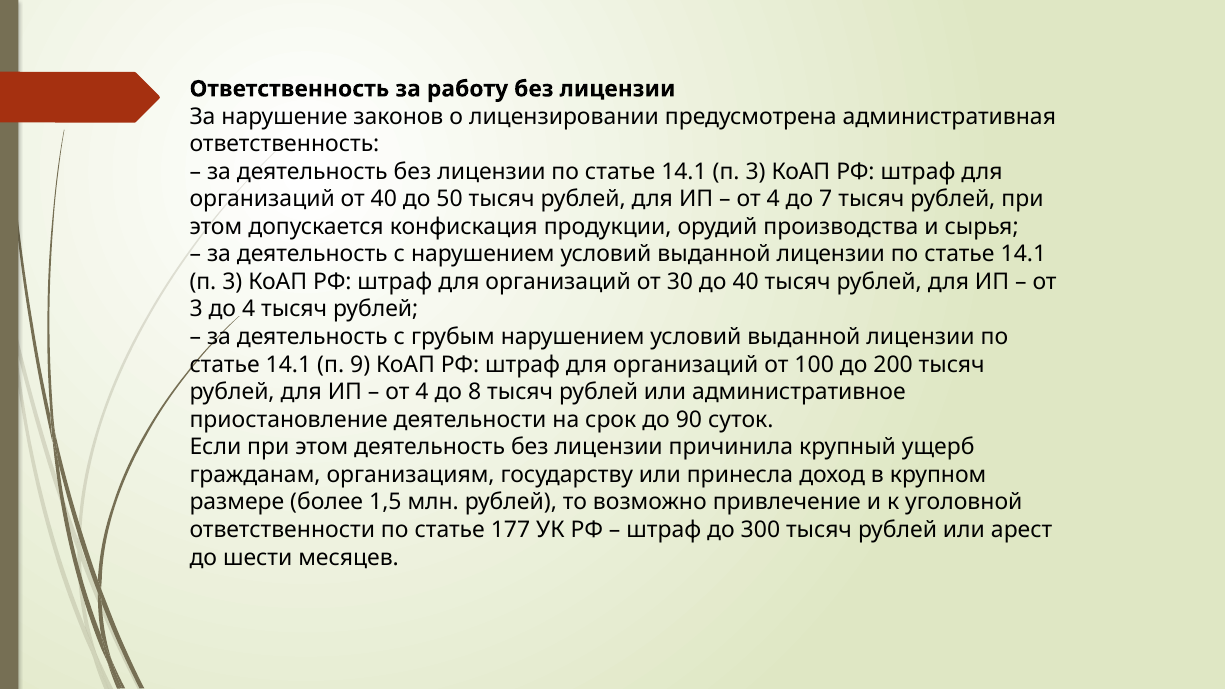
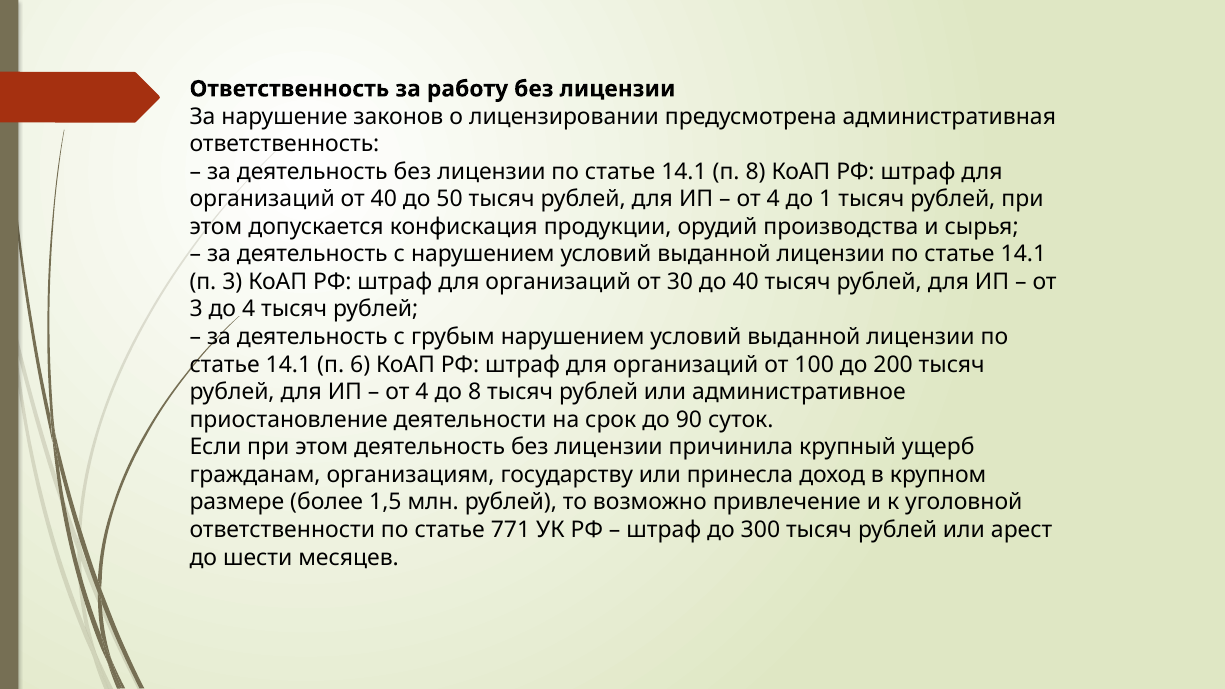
3: 3 -> 8 (756, 172)
7: 7 -> 1 (826, 199)
9: 9 -> 6 (360, 365)
177: 177 -> 771 (511, 530)
